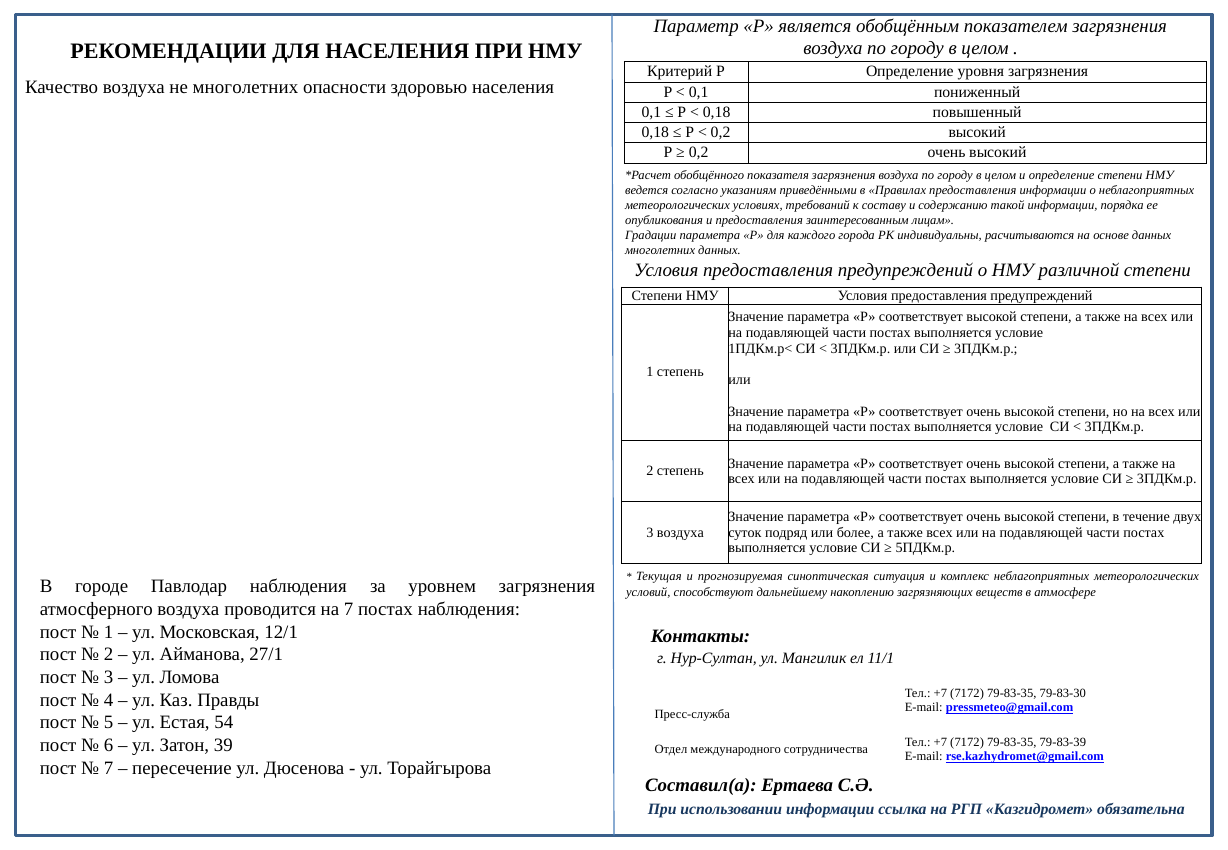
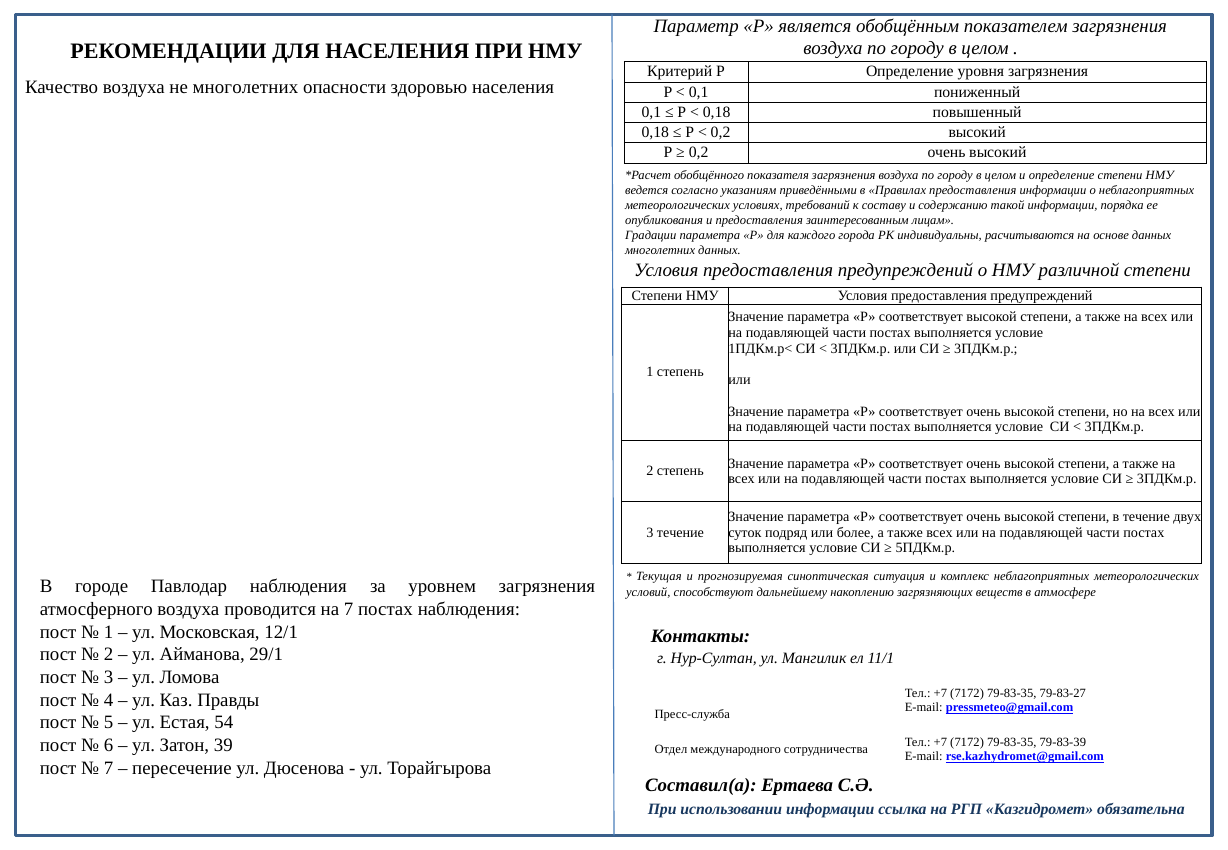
3 воздуха: воздуха -> течение (680, 533)
27/1: 27/1 -> 29/1 (266, 655)
79-83-30: 79-83-30 -> 79-83-27 (1063, 693)
